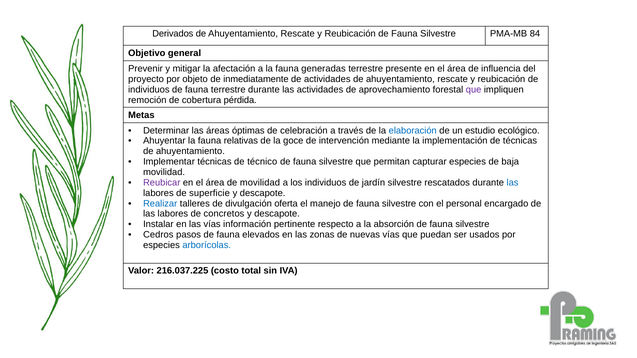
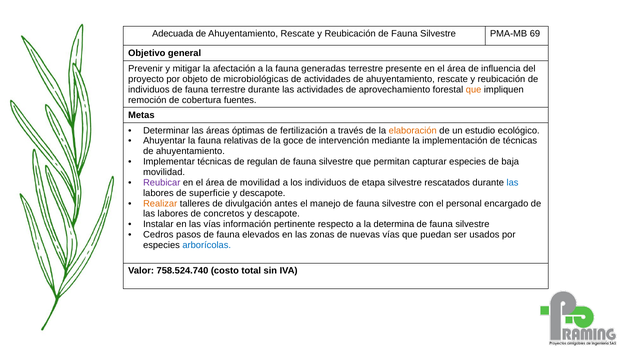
Derivados: Derivados -> Adecuada (173, 34)
84: 84 -> 69 (535, 34)
inmediatamente: inmediatamente -> microbiológicas (256, 79)
que colour: purple -> orange (474, 90)
pérdida: pérdida -> fuentes (240, 100)
celebración: celebración -> fertilización (304, 131)
elaboración colour: blue -> orange (413, 131)
técnico: técnico -> regulan (262, 162)
jardín: jardín -> etapa (373, 183)
Realizar colour: blue -> orange (160, 204)
oferta: oferta -> antes (286, 204)
absorción: absorción -> determina (394, 225)
216.037.225: 216.037.225 -> 758.524.740 (182, 271)
